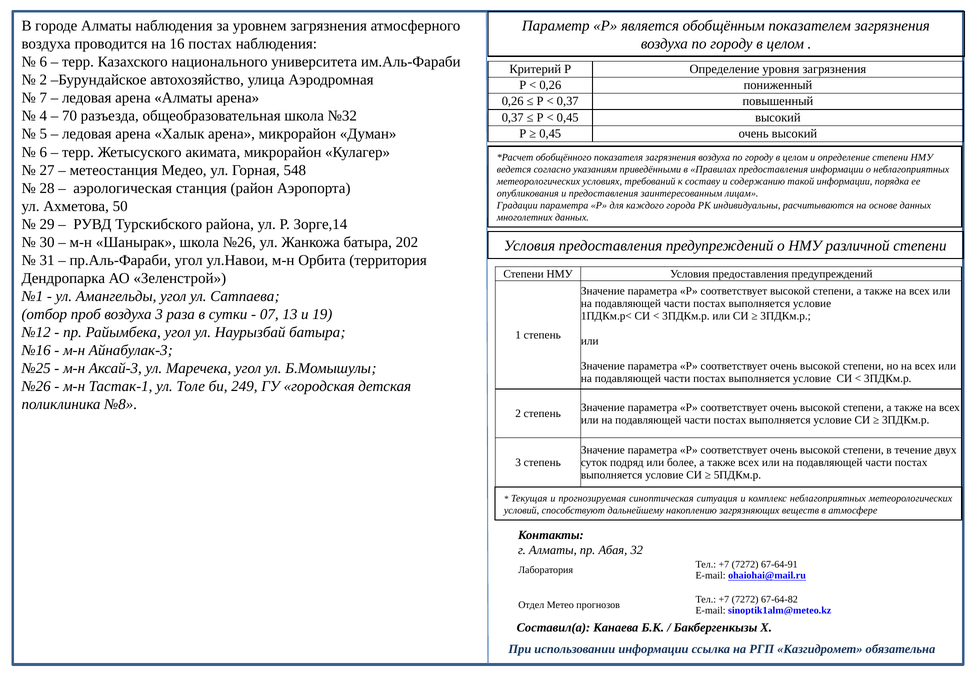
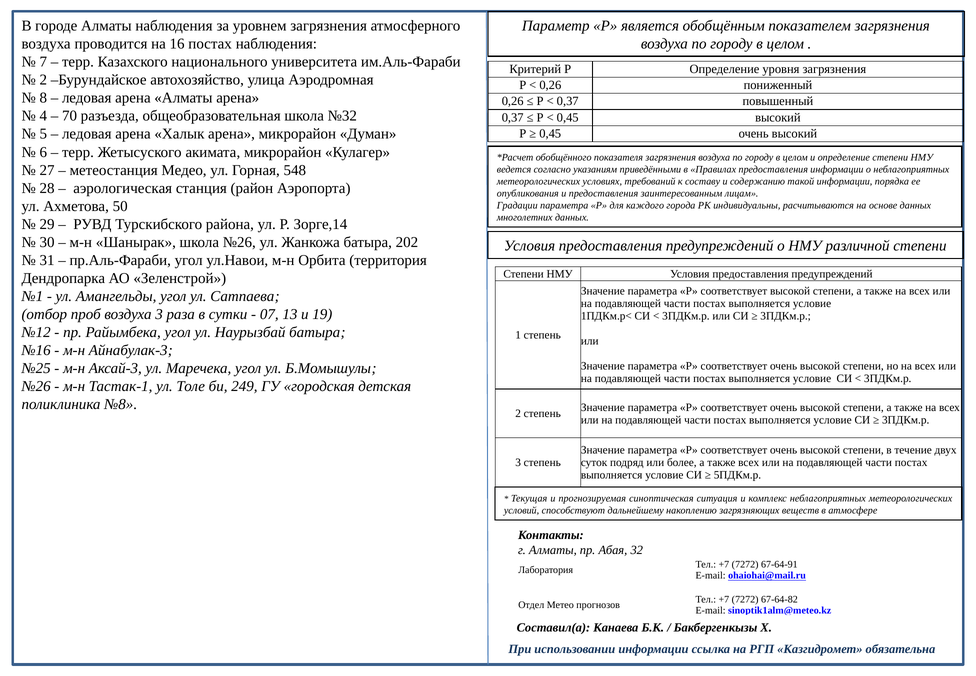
6: 6 -> 7 (43, 62)
7: 7 -> 8 (43, 98)
